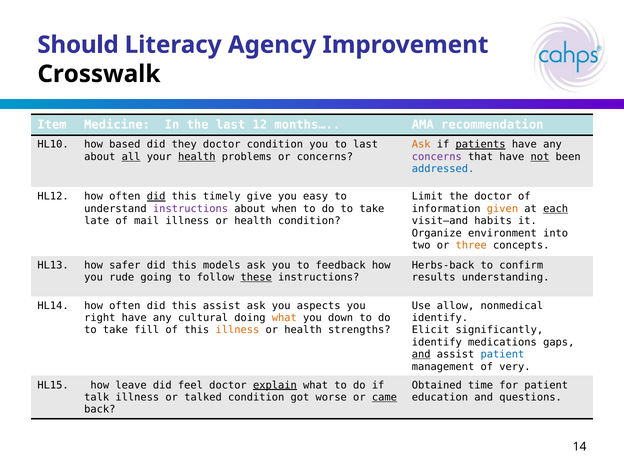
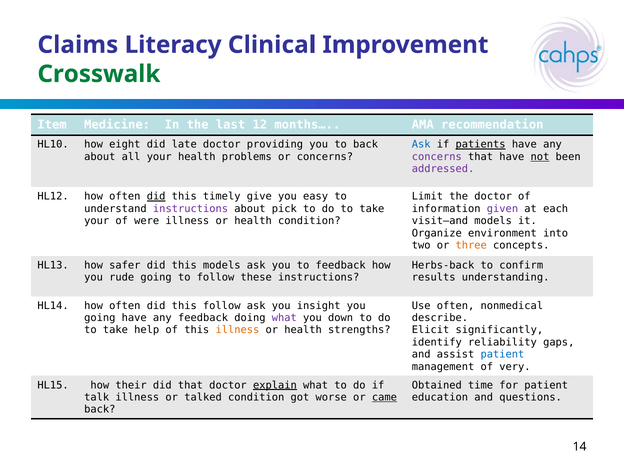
Should: Should -> Claims (78, 45)
Agency: Agency -> Clinical (272, 45)
Crosswalk colour: black -> green (99, 74)
based: based -> eight (125, 145)
they: they -> late (184, 145)
doctor condition: condition -> providing (275, 145)
to last: last -> back (366, 145)
Ask colour: orange -> blue (421, 145)
all underline: present -> none (131, 157)
health underline: present -> none (197, 157)
addressed colour: blue -> purple (443, 169)
when: when -> pick (284, 209)
given colour: orange -> purple (502, 209)
each underline: present -> none (556, 209)
late: late -> your (97, 221)
mail: mail -> were (147, 221)
visit—and habits: habits -> models (493, 221)
these underline: present -> none (256, 277)
this assist: assist -> follow (222, 306)
aspects: aspects -> insight (319, 306)
Use allow: allow -> often (456, 306)
right: right -> going (100, 318)
any cultural: cultural -> feedback (203, 318)
what colour: orange -> purple (284, 318)
identify: identify -> describe (440, 318)
fill: fill -> help (147, 330)
medications: medications -> reliability (502, 342)
and underline: present -> none (421, 354)
leave: leave -> their (131, 385)
did feel: feel -> that (190, 385)
